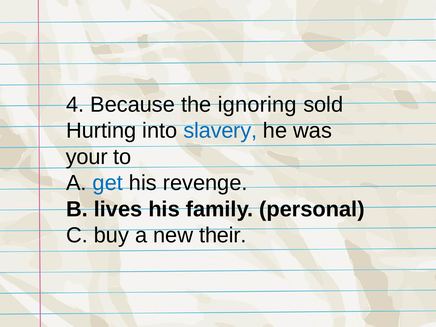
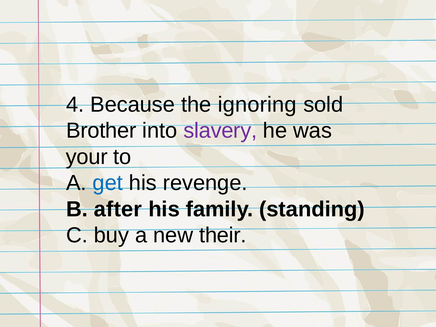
Hurting: Hurting -> Brother (101, 131)
slavery colour: blue -> purple (220, 131)
lives: lives -> after (118, 209)
personal: personal -> standing (312, 209)
